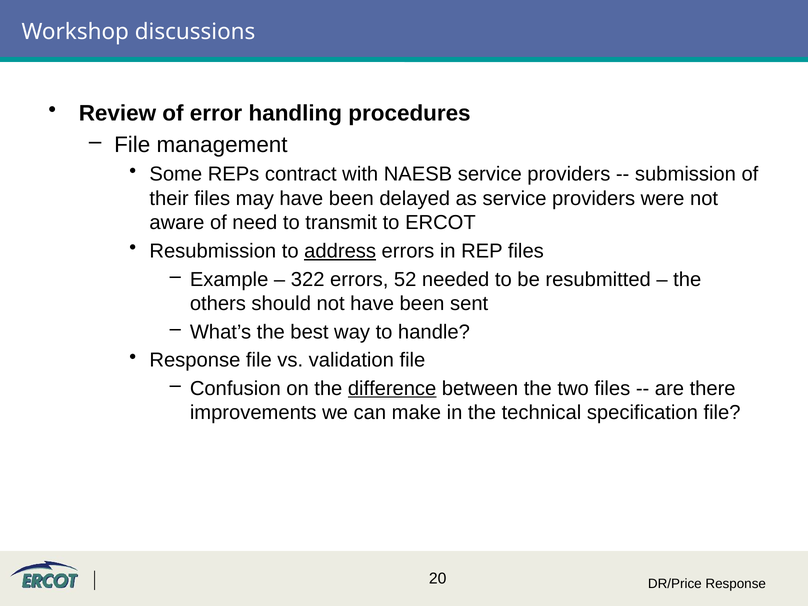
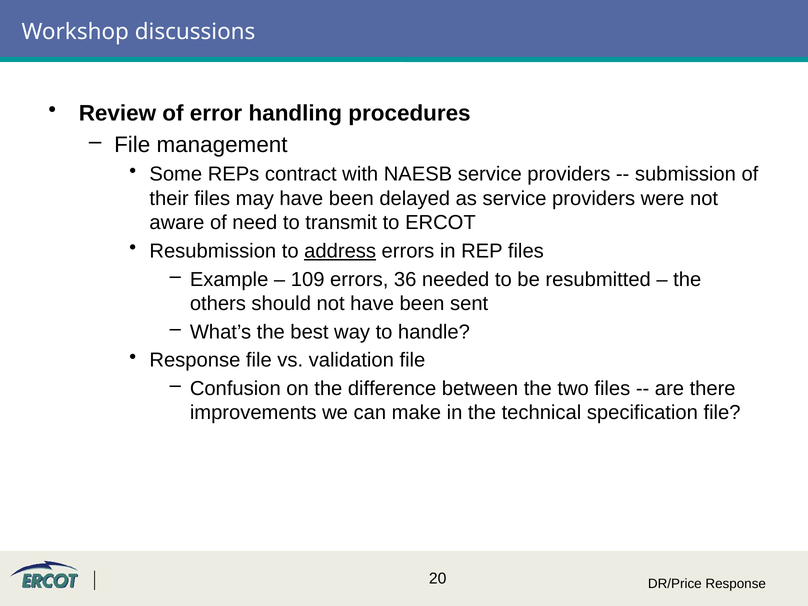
322: 322 -> 109 (308, 279)
52: 52 -> 36 (405, 279)
difference underline: present -> none (392, 388)
